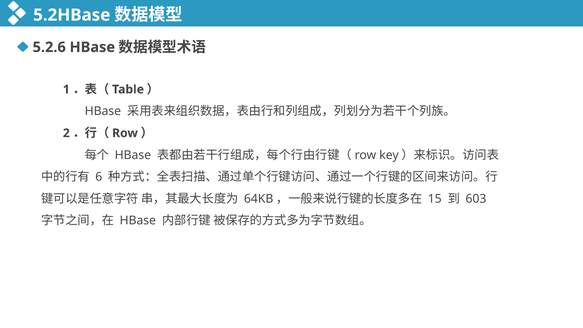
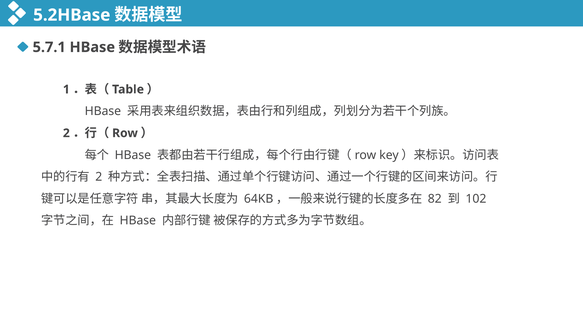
5.2.6: 5.2.6 -> 5.7.1 (49, 47)
6: 6 -> 2 (99, 177)
15: 15 -> 82 (435, 199)
603: 603 -> 102 (476, 199)
